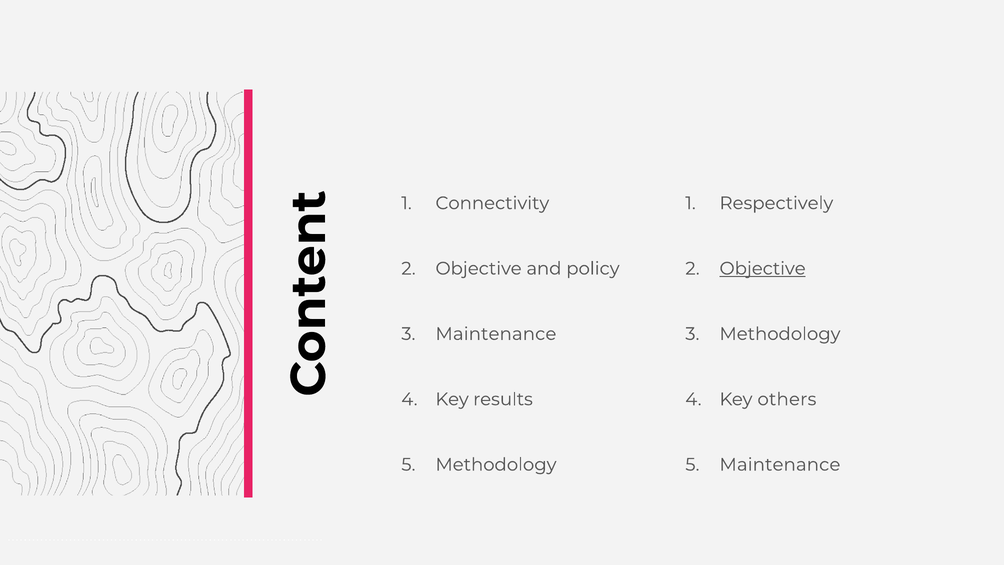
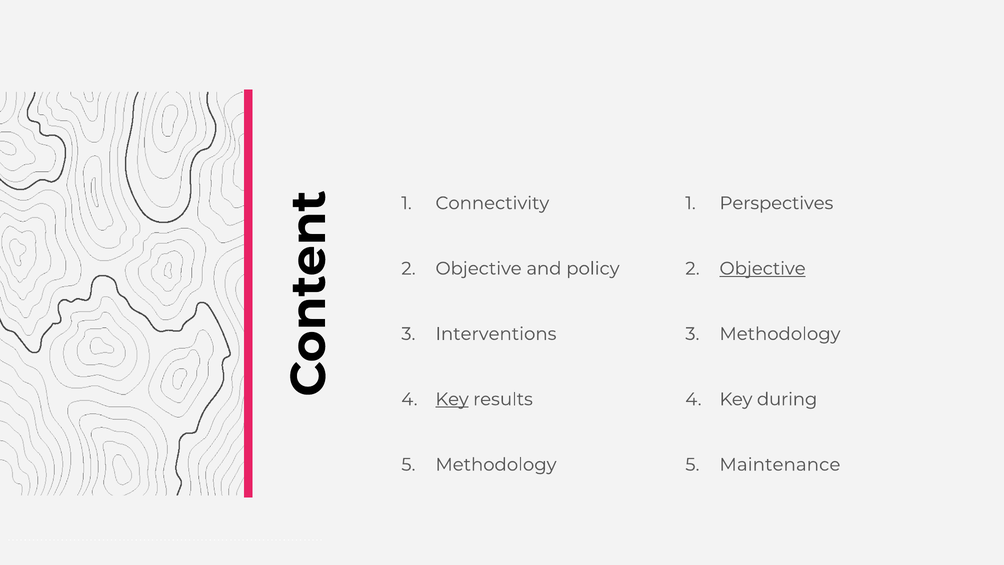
Respectively: Respectively -> Perspectives (776, 203)
Maintenance: Maintenance -> Interventions (496, 334)
Key underline: none -> present (452, 399)
others: others -> during (787, 399)
